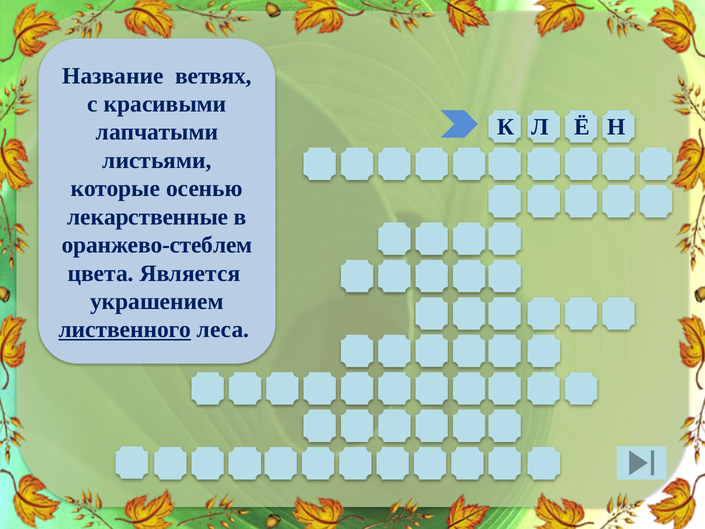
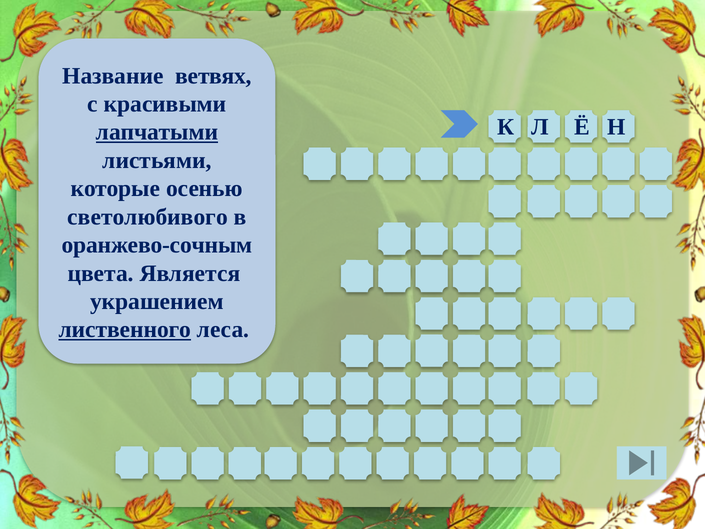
лапчатыми underline: none -> present (157, 132)
лекарственные: лекарственные -> светолюбивого (148, 217)
оранжево-стеблем: оранжево-стеблем -> оранжево-сочным (157, 245)
